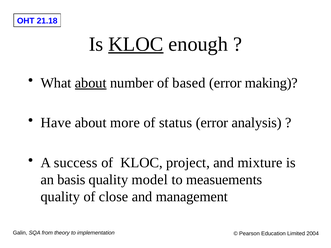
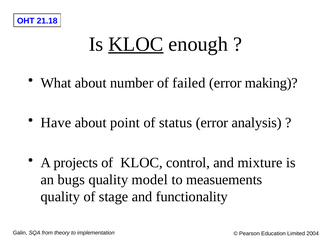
about underline: present -> none (91, 83)
based: based -> failed (189, 83)
more: more -> point (125, 123)
success: success -> projects (76, 163)
project: project -> control (188, 163)
basis: basis -> bugs (71, 180)
close: close -> stage (114, 197)
management: management -> functionality (192, 197)
